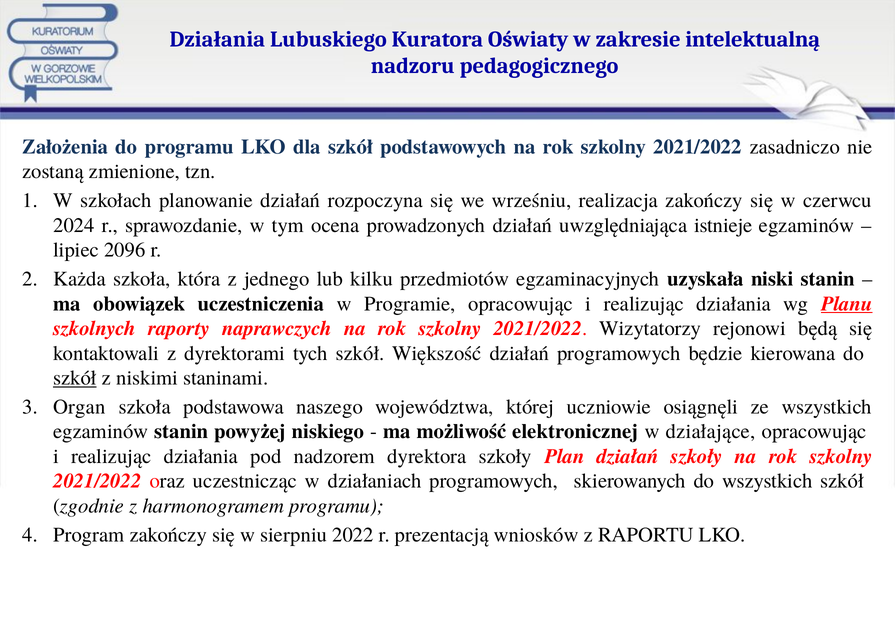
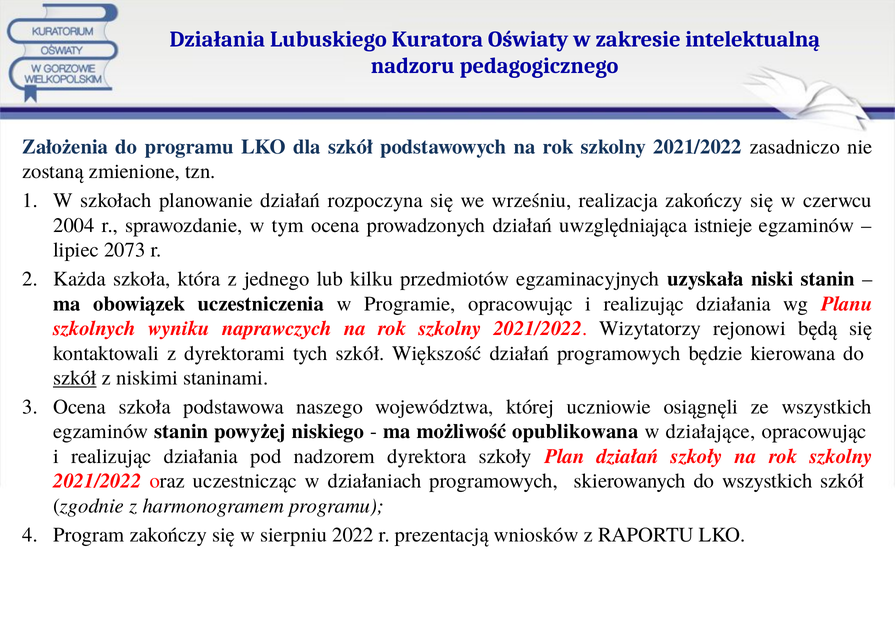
2024: 2024 -> 2004 (74, 226)
2096: 2096 -> 2073 (125, 250)
Planu underline: present -> none (847, 304)
raporty: raporty -> wyniku (179, 329)
Organ: Organ -> Ocena (80, 407)
elektronicznej: elektronicznej -> opublikowana (575, 432)
